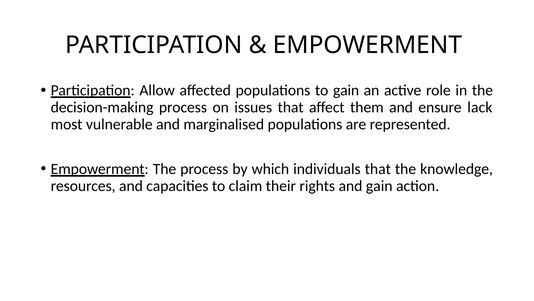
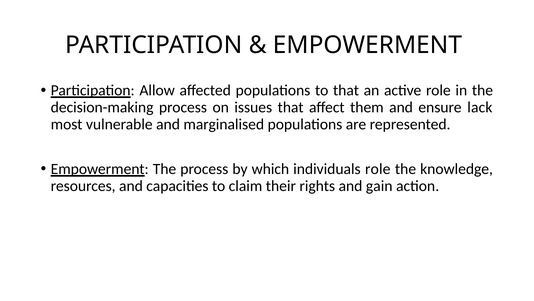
to gain: gain -> that (346, 90)
individuals that: that -> role (378, 169)
